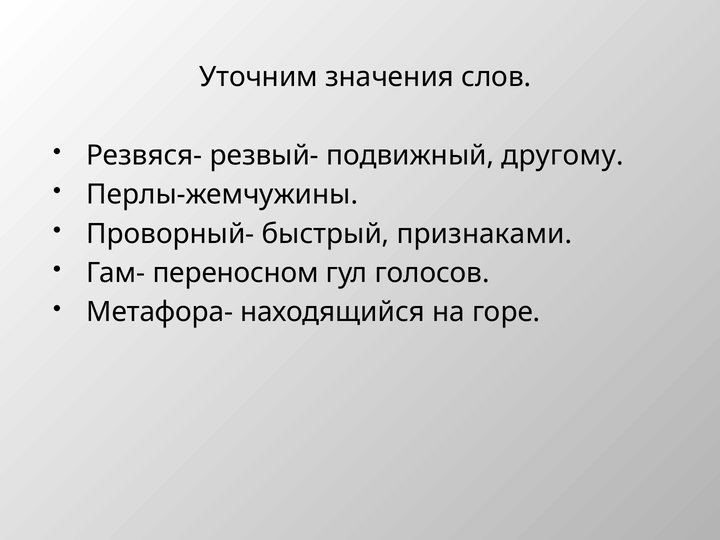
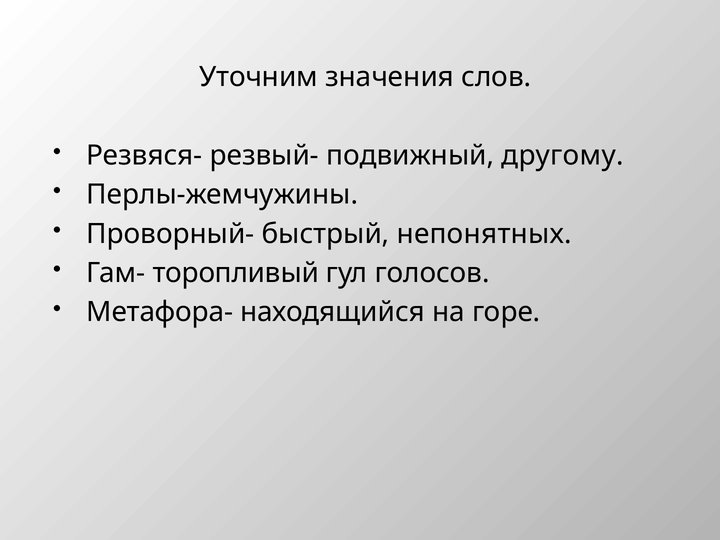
признаками: признаками -> непонятных (484, 234)
переносном: переносном -> торопливый (236, 273)
